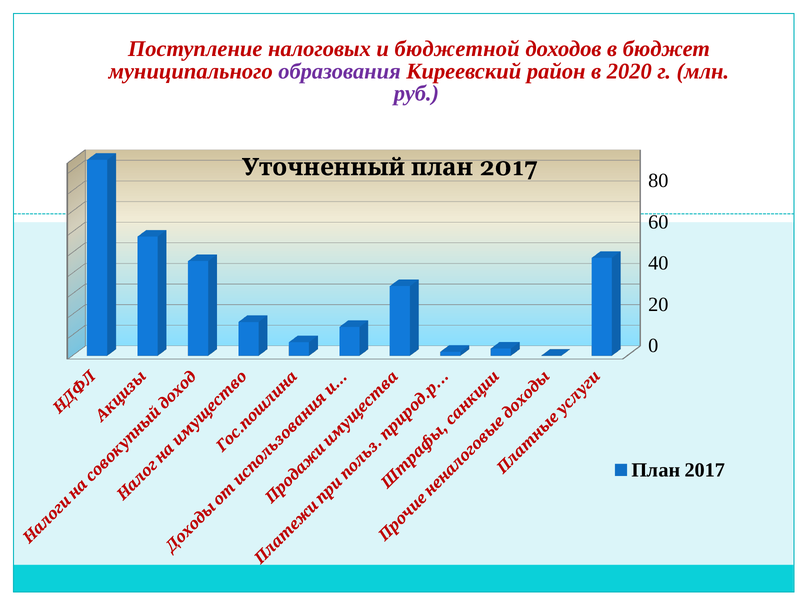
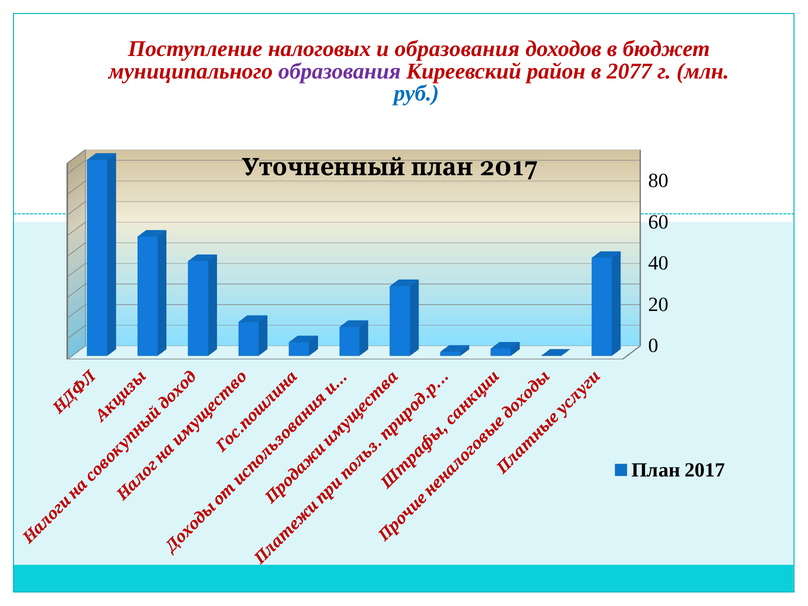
и бюджетной: бюджетной -> образования (457, 49)
2020: 2020 -> 2077 (629, 71)
руб colour: purple -> blue (416, 94)
